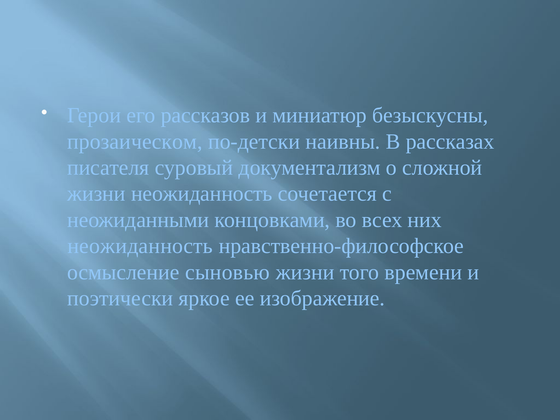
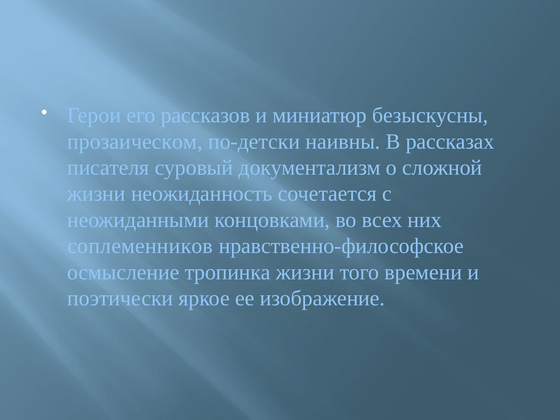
неожиданность: неожиданность -> соплеменников (140, 246)
сыновью: сыновью -> тропинка (228, 272)
